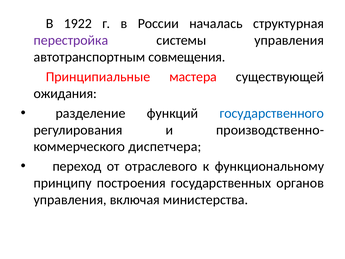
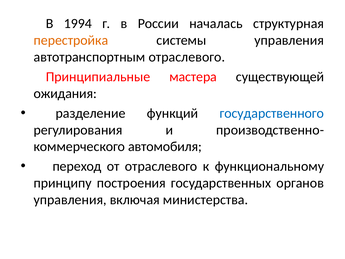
1922: 1922 -> 1994 (78, 24)
перестройка colour: purple -> orange (71, 40)
автотранспортным совмещения: совмещения -> отраслевого (187, 57)
диспетчера: диспетчера -> автомобиля (165, 146)
